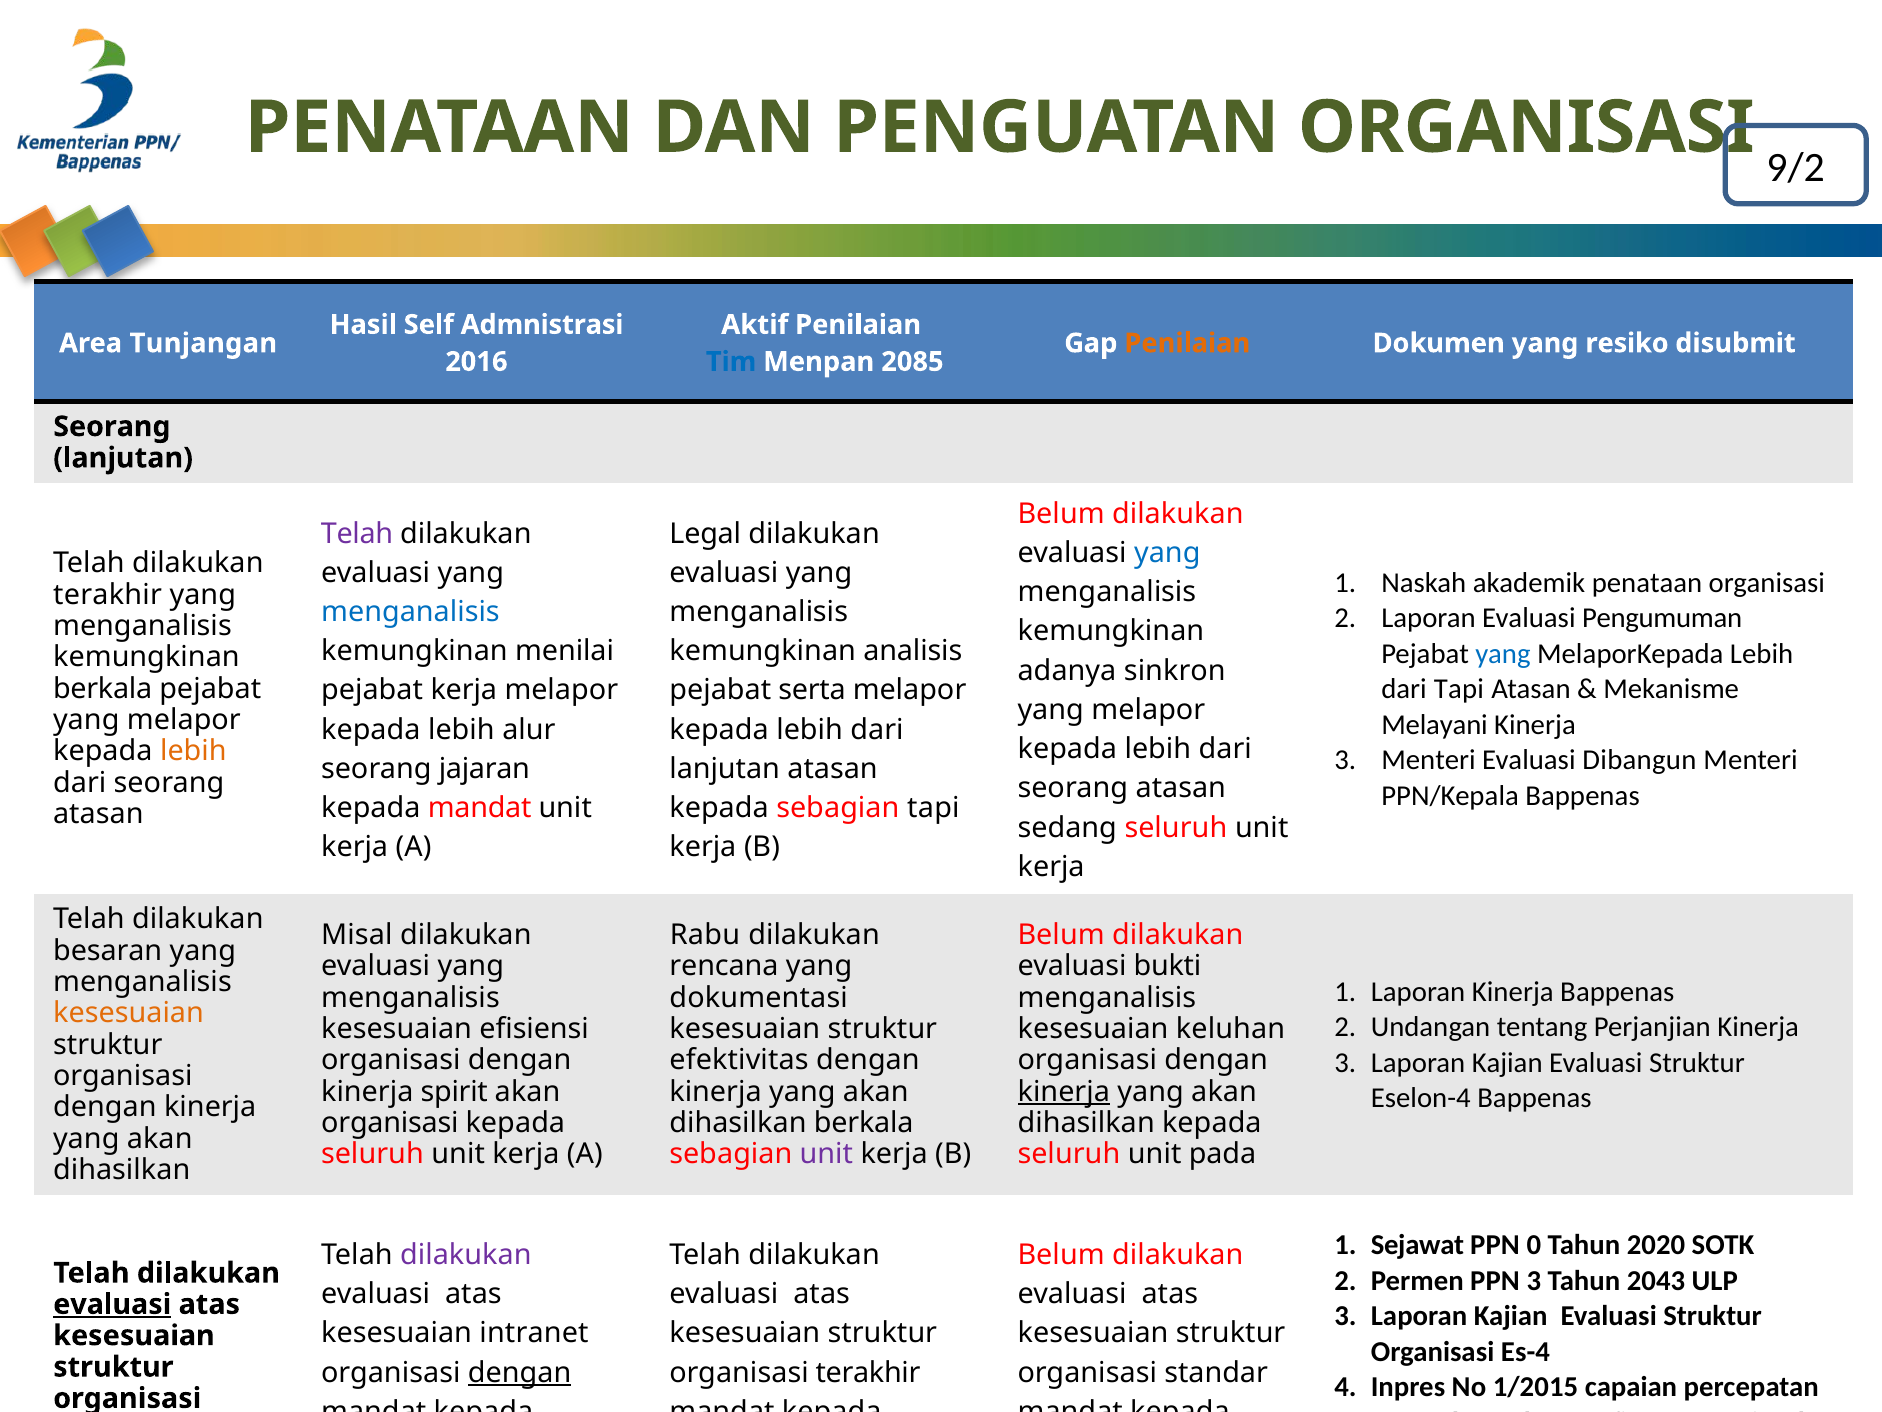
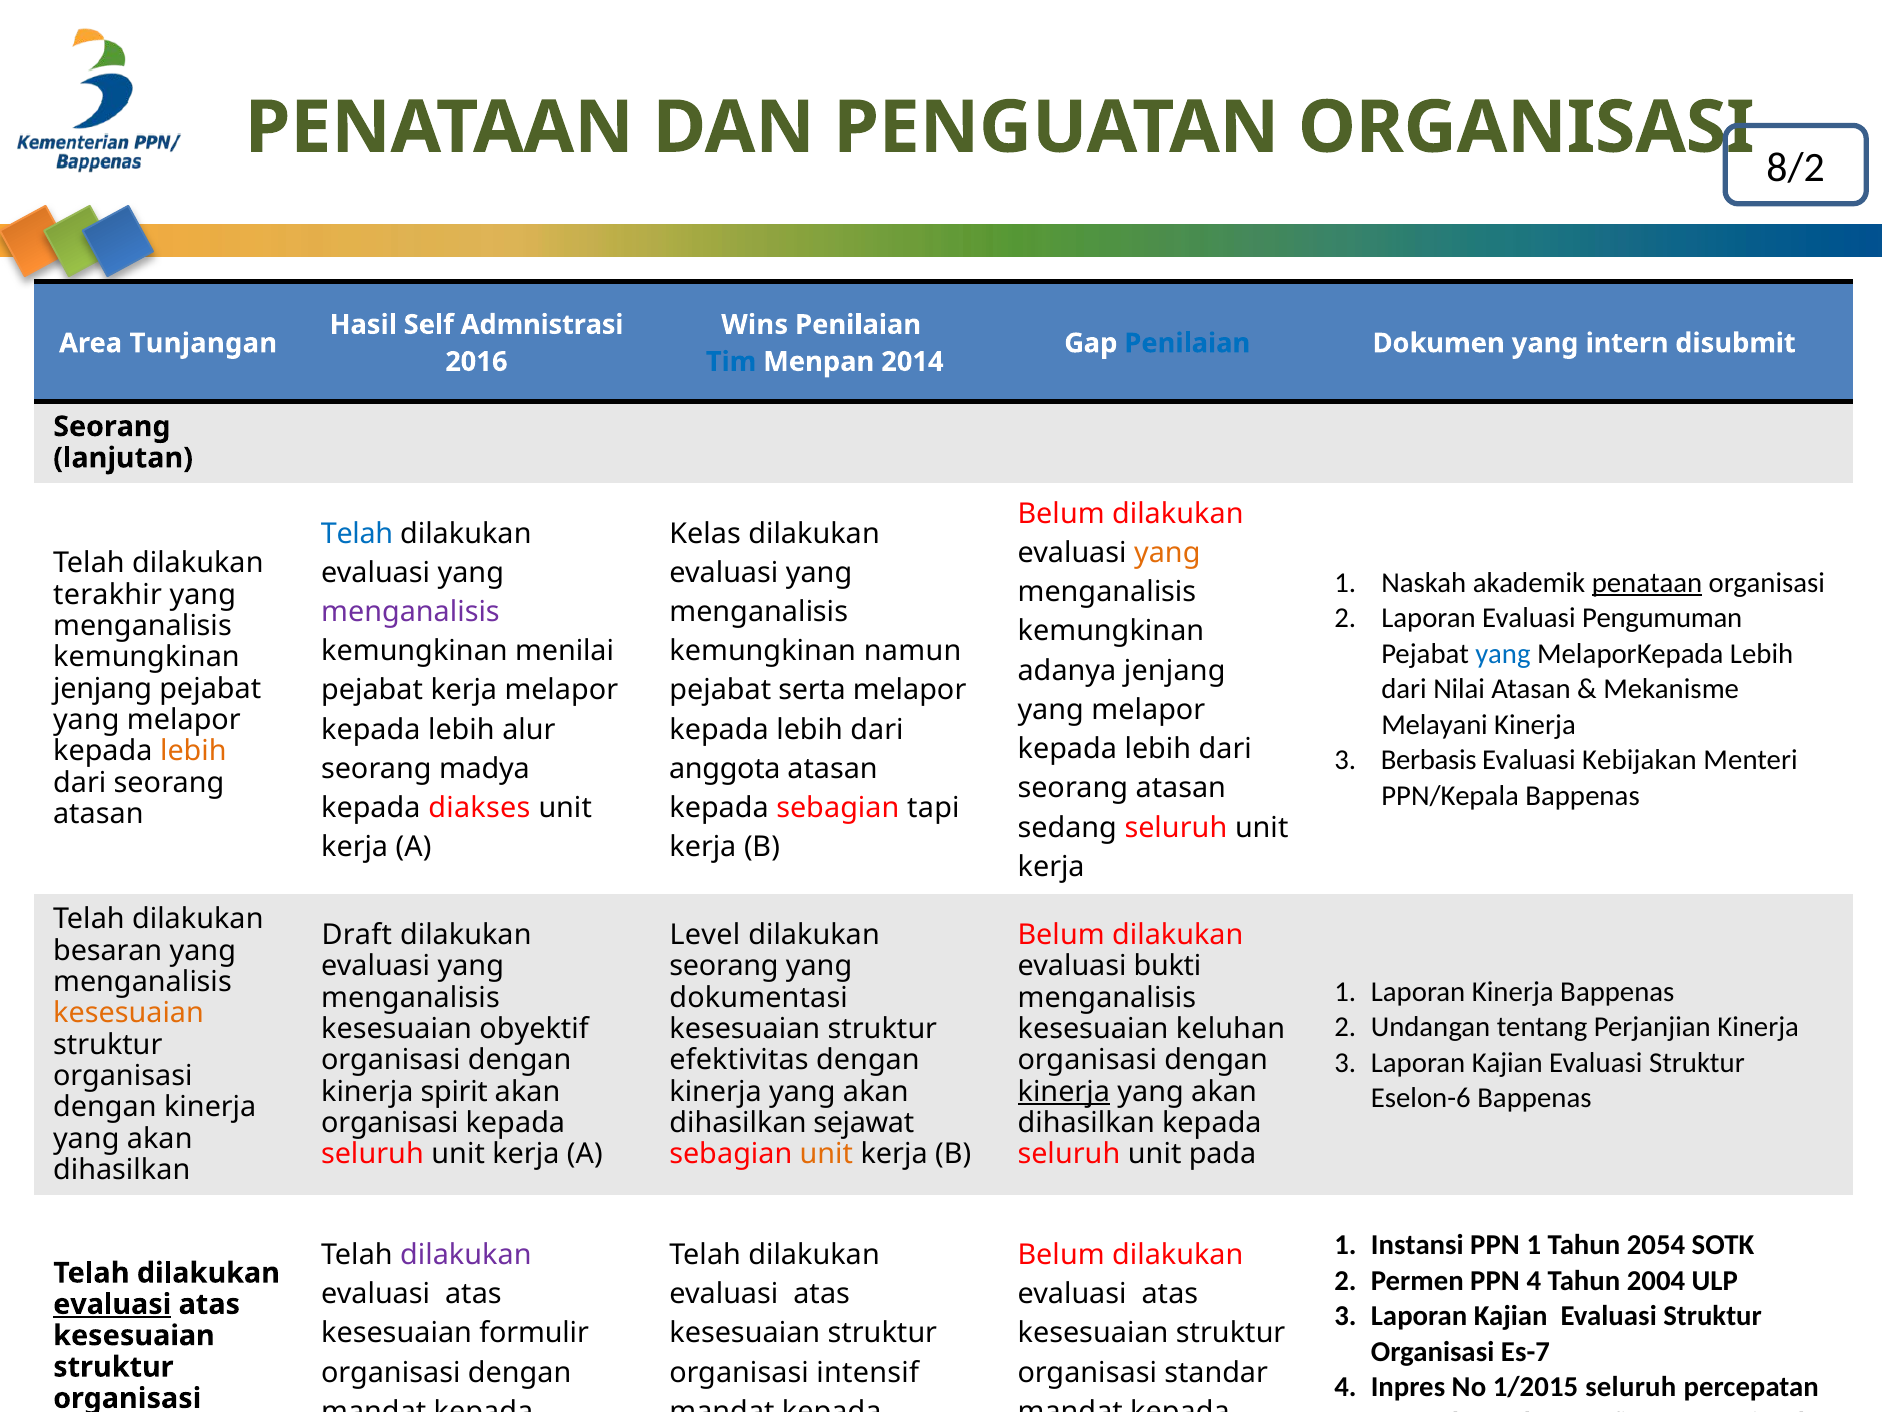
9/2: 9/2 -> 8/2 (1796, 167)
Aktif: Aktif -> Wins (755, 325)
Penilaian colour: orange -> blue (1187, 343)
resiko: resiko -> intern (1627, 343)
2085: 2085 -> 2014 (912, 362)
Telah colour: purple -> blue (357, 533)
Legal: Legal -> Kelas (705, 533)
yang colour: blue -> orange (1167, 553)
penataan underline: none -> present (1647, 582)
menganalisis colour: blue -> purple (410, 612)
analisis: analisis -> namun (913, 651)
adanya sinkron: sinkron -> jenjang (1175, 670)
dari Tapi: Tapi -> Nilai (1459, 689)
berkala: berkala -> jenjang (103, 688)
3 Menteri: Menteri -> Berbasis (1429, 760)
Dibangun: Dibangun -> Kebijakan (1639, 760)
jajaran: jajaran -> madya (484, 769)
lanjutan: lanjutan -> anggota (725, 769)
kepada mandat: mandat -> diakses (479, 808)
Misal: Misal -> Draft (357, 935)
Rabu: Rabu -> Level (705, 935)
rencana: rencana -> seorang (724, 966)
efisiensi: efisiensi -> obyektif (534, 1029)
Eselon-4: Eselon-4 -> Eselon-6 (1421, 1098)
dihasilkan berkala: berkala -> sejawat (864, 1123)
unit colour: purple -> orange (826, 1154)
Sejawat: Sejawat -> Instansi (1417, 1245)
PPN 0: 0 -> 1 (1534, 1245)
2020: 2020 -> 2054 (1656, 1245)
PPN 3: 3 -> 4 (1534, 1280)
2043: 2043 -> 2004 (1656, 1280)
intranet: intranet -> formulir (534, 1333)
Es-4: Es-4 -> Es-7 (1525, 1351)
dengan underline: present -> none (520, 1372)
organisasi terakhir: terakhir -> intensif (868, 1372)
1/2015 capaian: capaian -> seluruh (1631, 1387)
